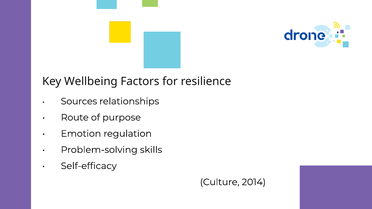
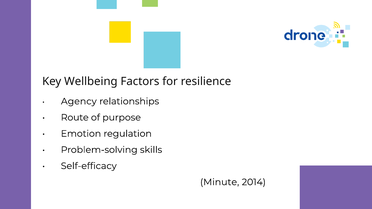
Sources: Sources -> Agency (79, 101)
Culture: Culture -> Minute (220, 182)
